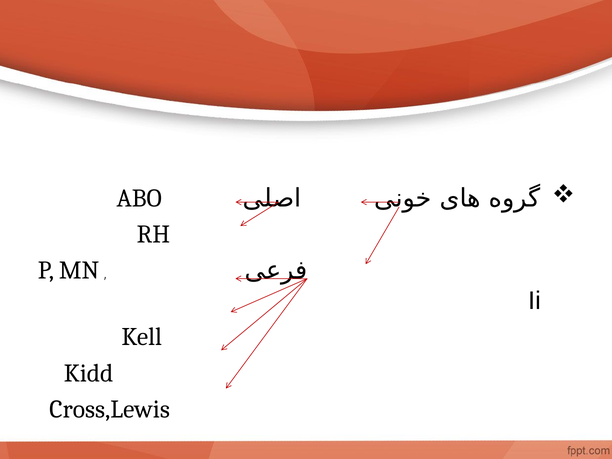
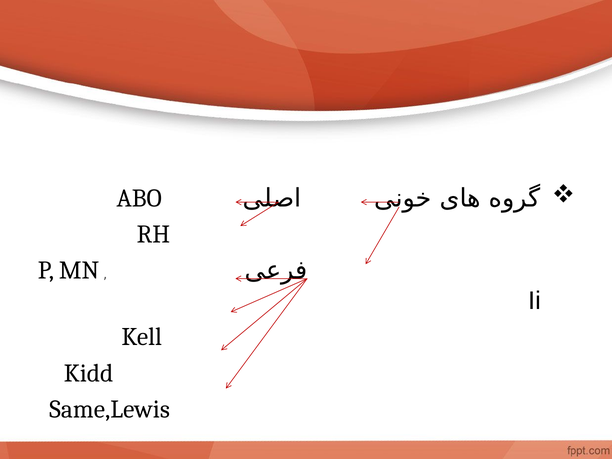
Cross,Lewis: Cross,Lewis -> Same,Lewis (110, 409)
